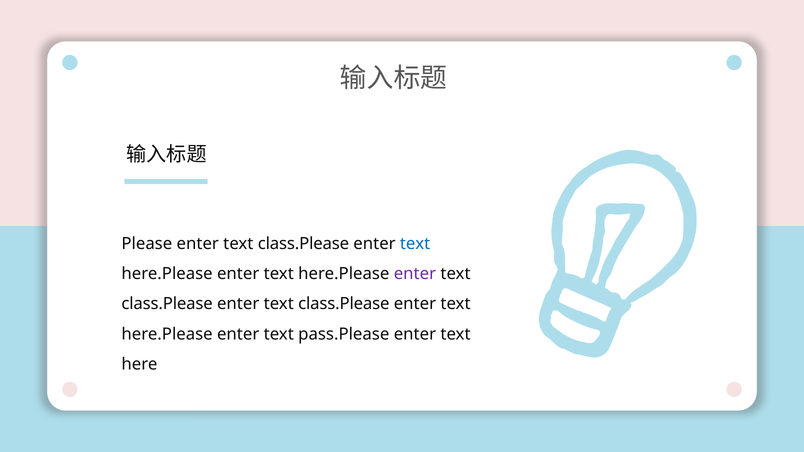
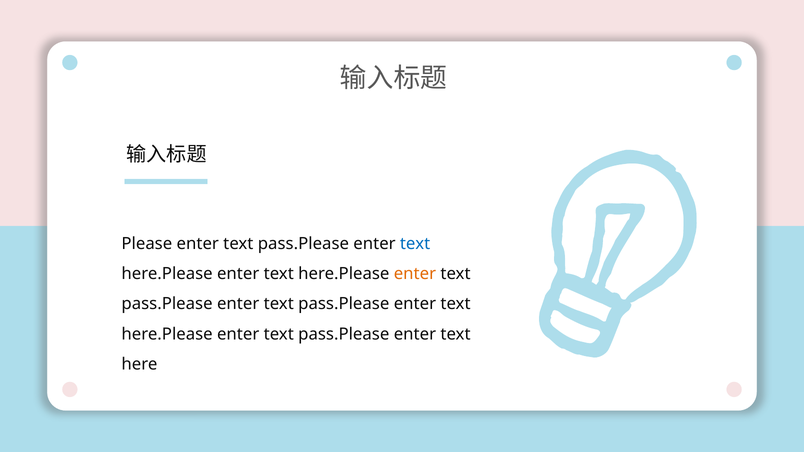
Please enter text class.Please: class.Please -> pass.Please (303, 244)
enter colour: purple -> orange (415, 274)
class.Please: class.Please -> pass.Please (167, 304)
class.Please: class.Please -> pass.Please (344, 304)
